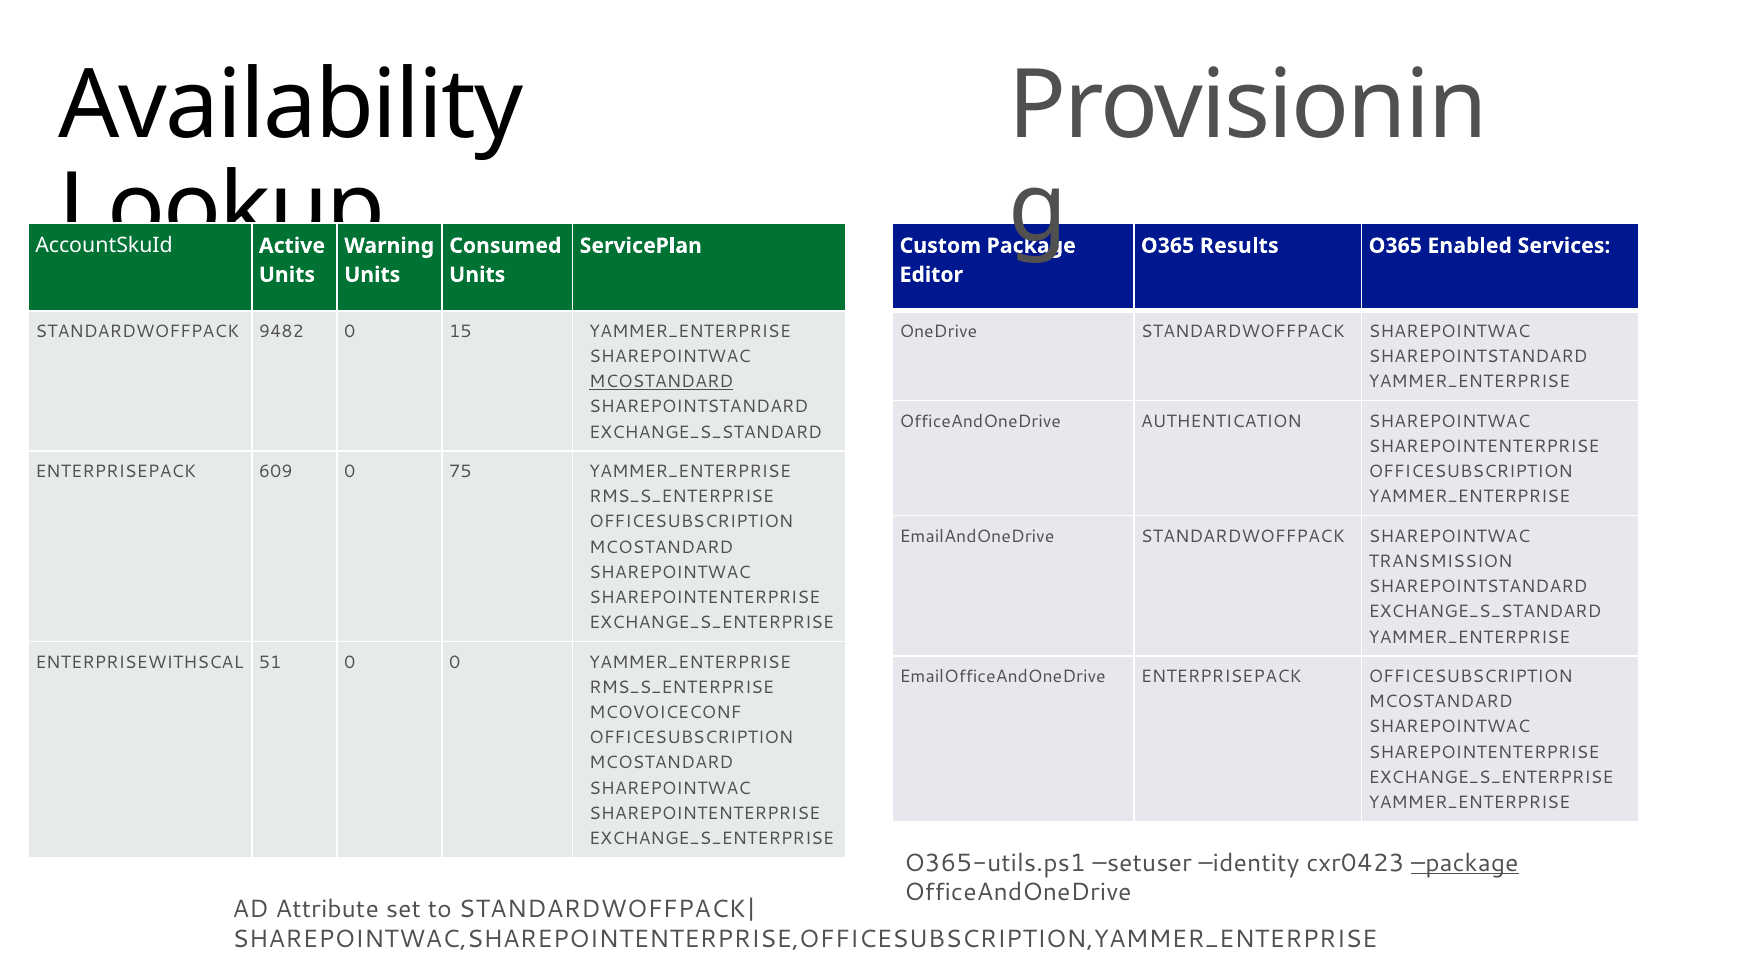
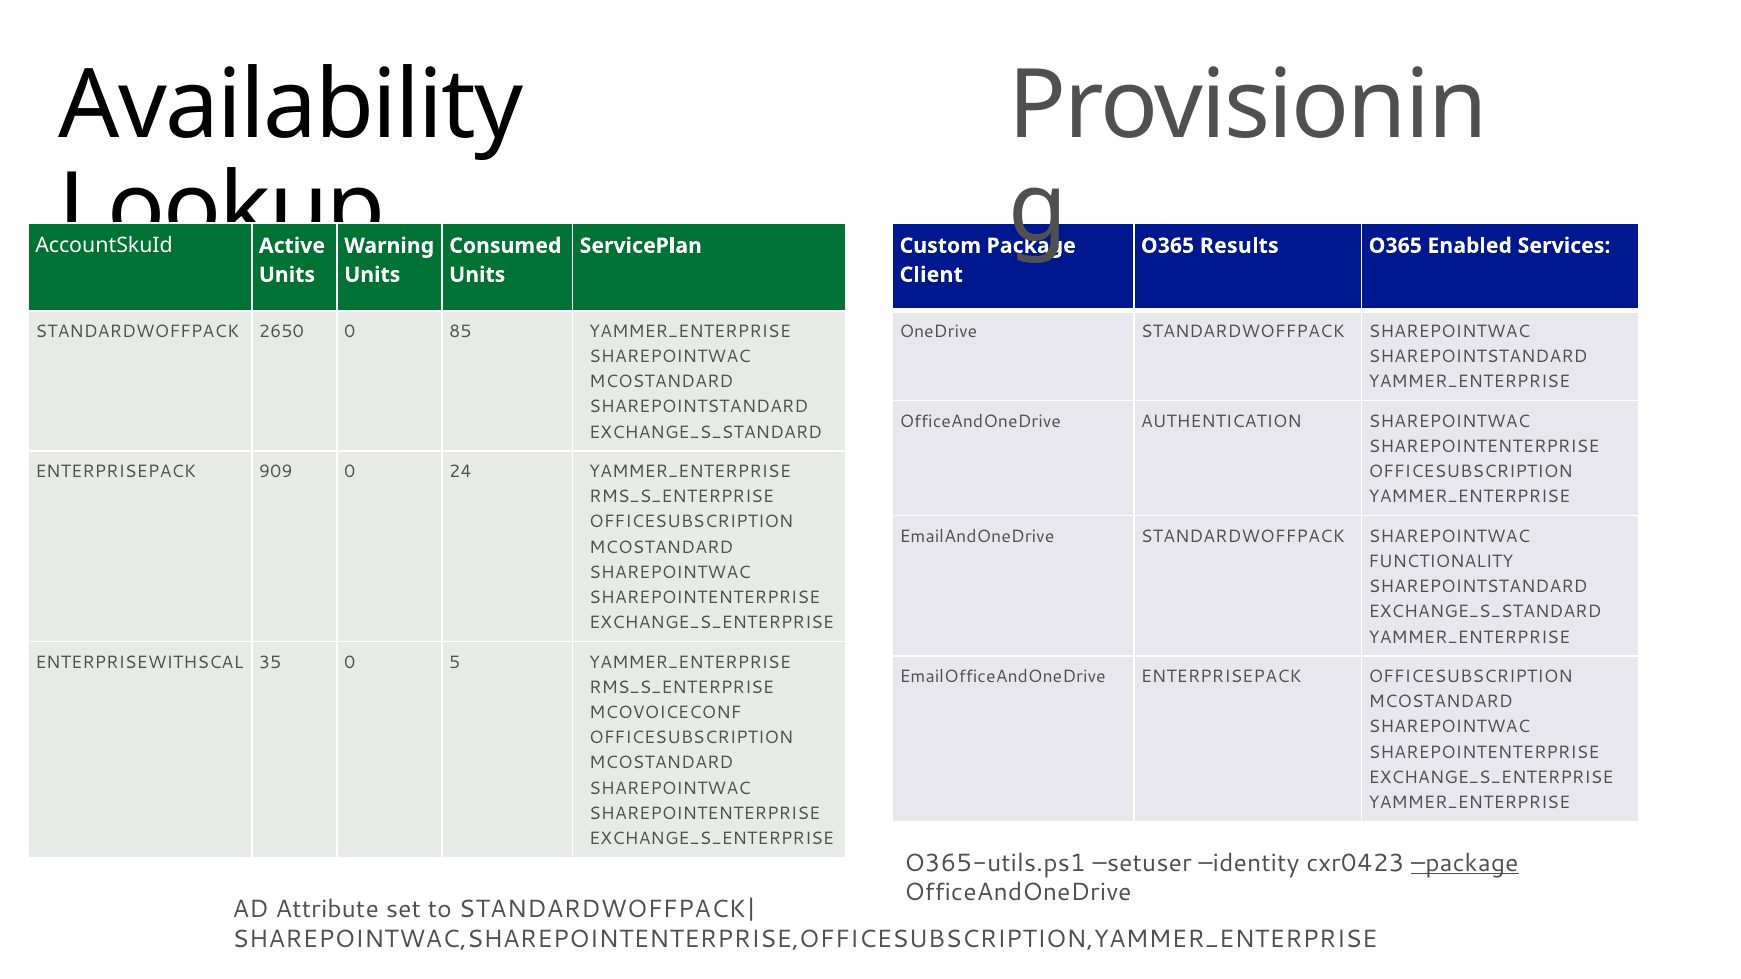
Editor: Editor -> Client (931, 275)
9482: 9482 -> 2650 (281, 332)
15: 15 -> 85 (460, 332)
MCOSTANDARD underline: present -> none (661, 382)
609: 609 -> 909 (276, 472)
75: 75 -> 24 (460, 472)
TRANSMISSION: TRANSMISSION -> FUNCTIONALITY (1441, 562)
51: 51 -> 35 (270, 662)
0 0: 0 -> 5 (455, 662)
